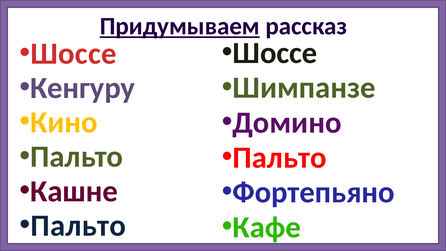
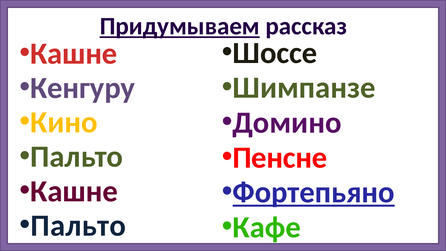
Шоссе: Шоссе -> Кашне (74, 54)
Пальто: Пальто -> Пенсне (280, 158)
Фортепьяно underline: none -> present (314, 192)
